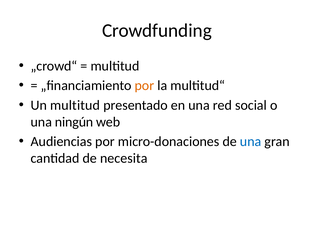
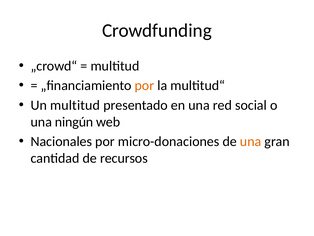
Audiencias: Audiencias -> Nacionales (61, 141)
una colour: blue -> orange (251, 141)
necesita: necesita -> recursos (124, 158)
